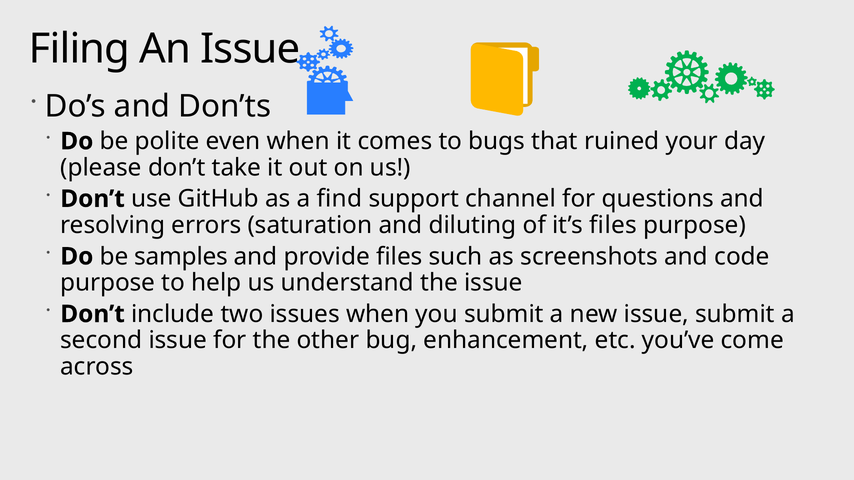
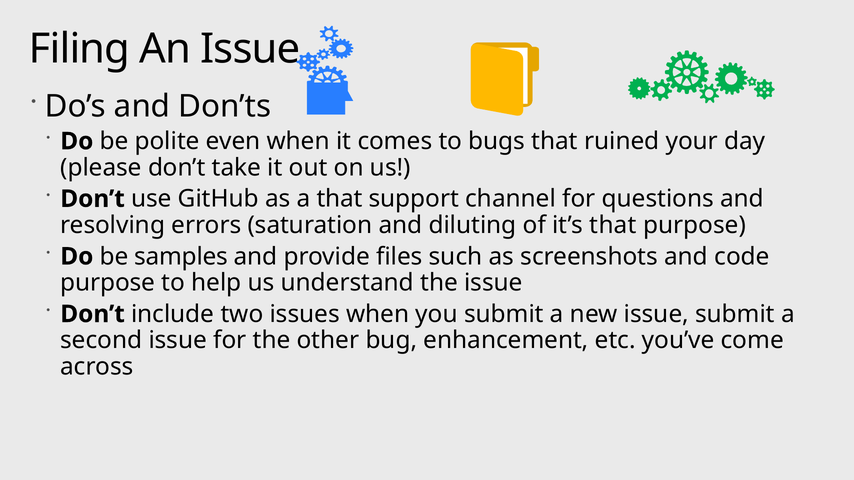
a find: find -> that (340, 199)
it’s files: files -> that (613, 225)
